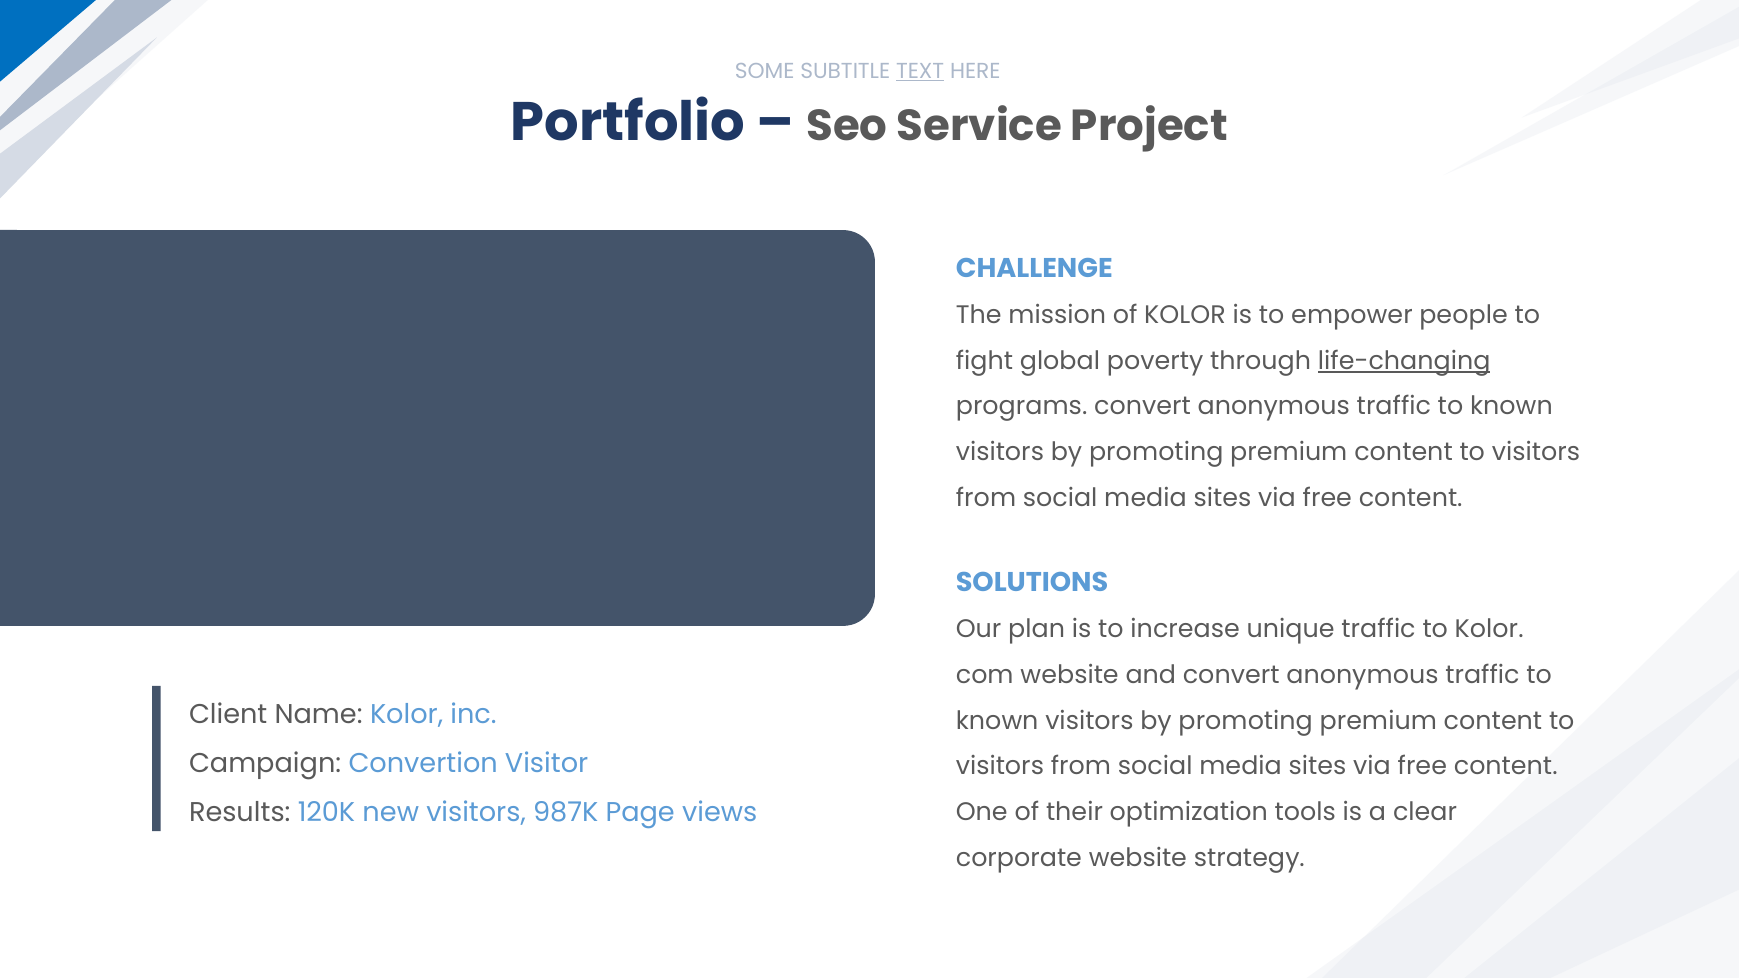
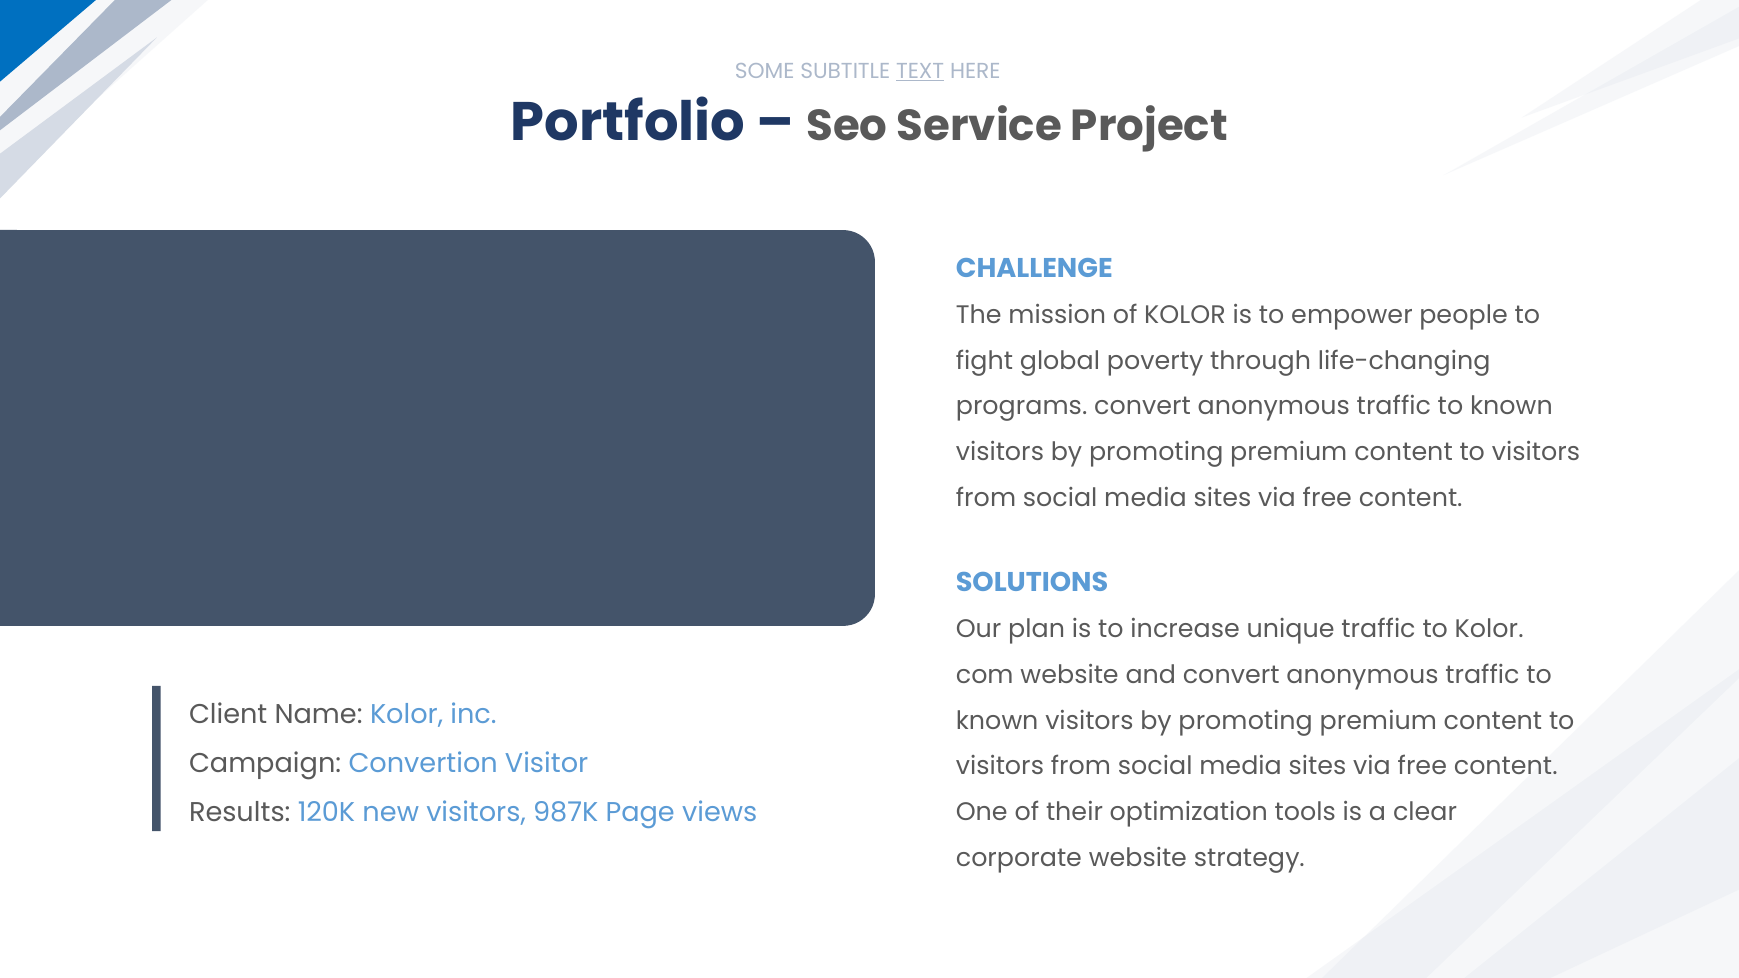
life-changing underline: present -> none (1404, 361)
